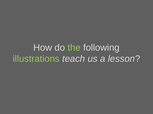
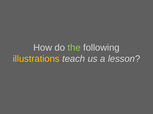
illustrations colour: light green -> yellow (36, 59)
